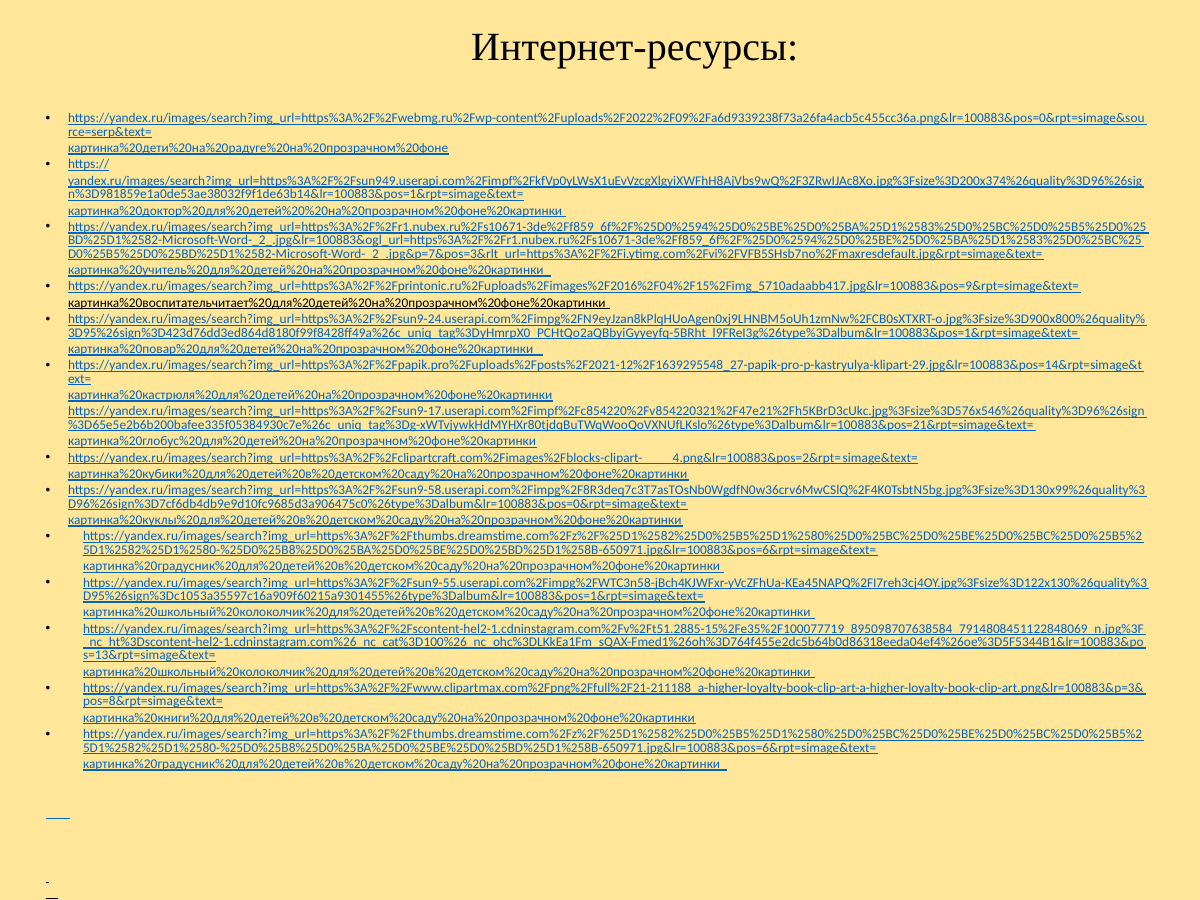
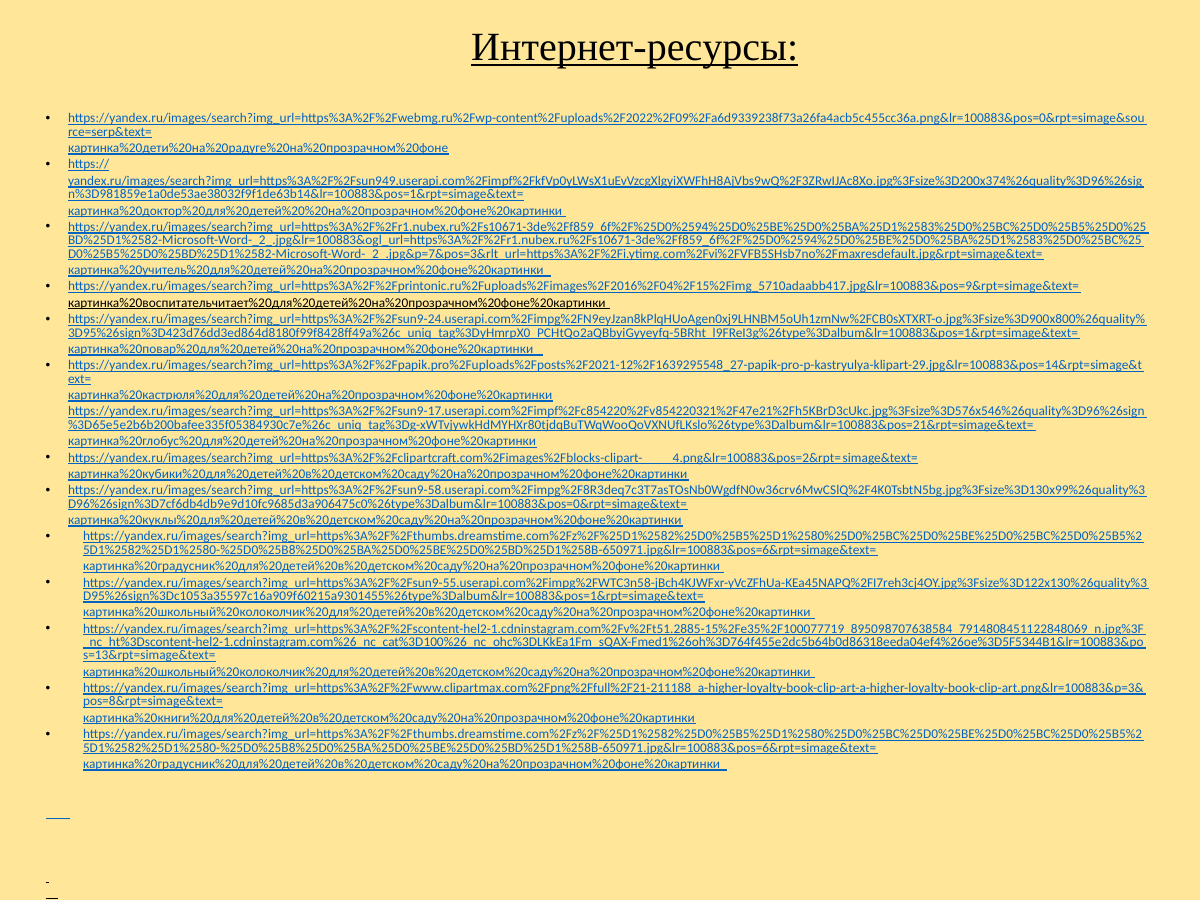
Интернет-ресурсы underline: none -> present (635, 48)
